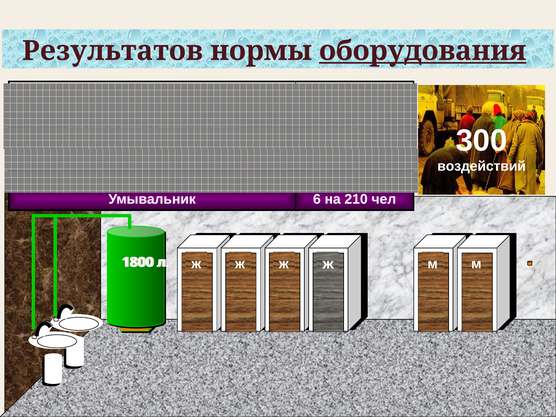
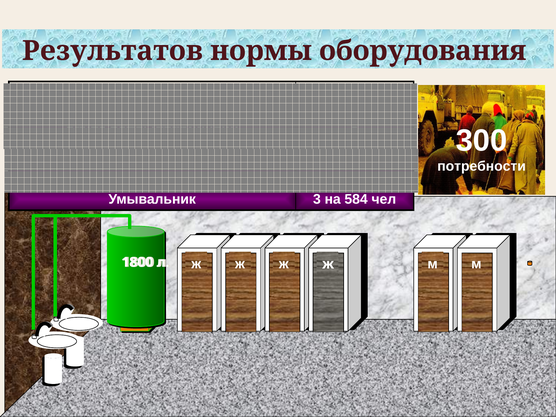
оборудования underline: present -> none (423, 51)
воздействий: воздействий -> потребности (482, 166)
Умывальник 6: 6 -> 3 (317, 199)
210: 210 -> 584 (356, 199)
